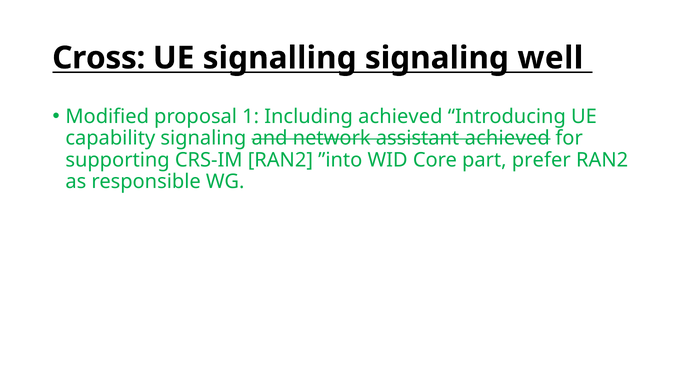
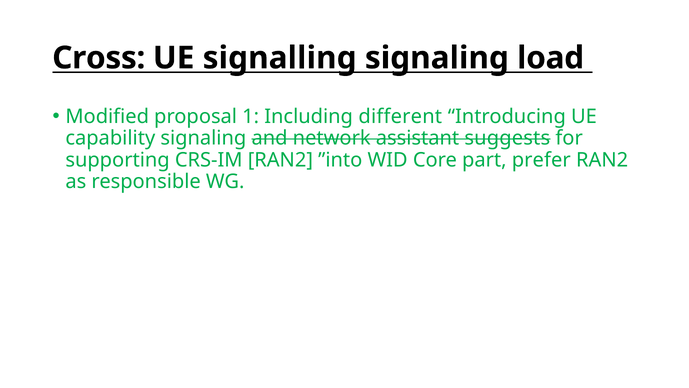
well: well -> load (551, 58)
Including achieved: achieved -> different (400, 116)
assistant achieved: achieved -> suggests (507, 138)
